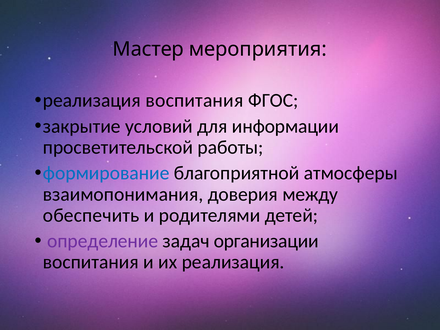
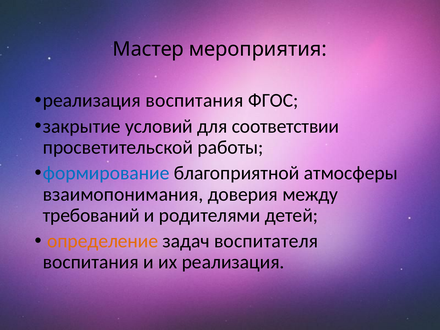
информации: информации -> соответствии (285, 126)
обеспечить: обеспечить -> требований (91, 215)
определение colour: purple -> orange (103, 241)
организации: организации -> воспитателя (266, 241)
